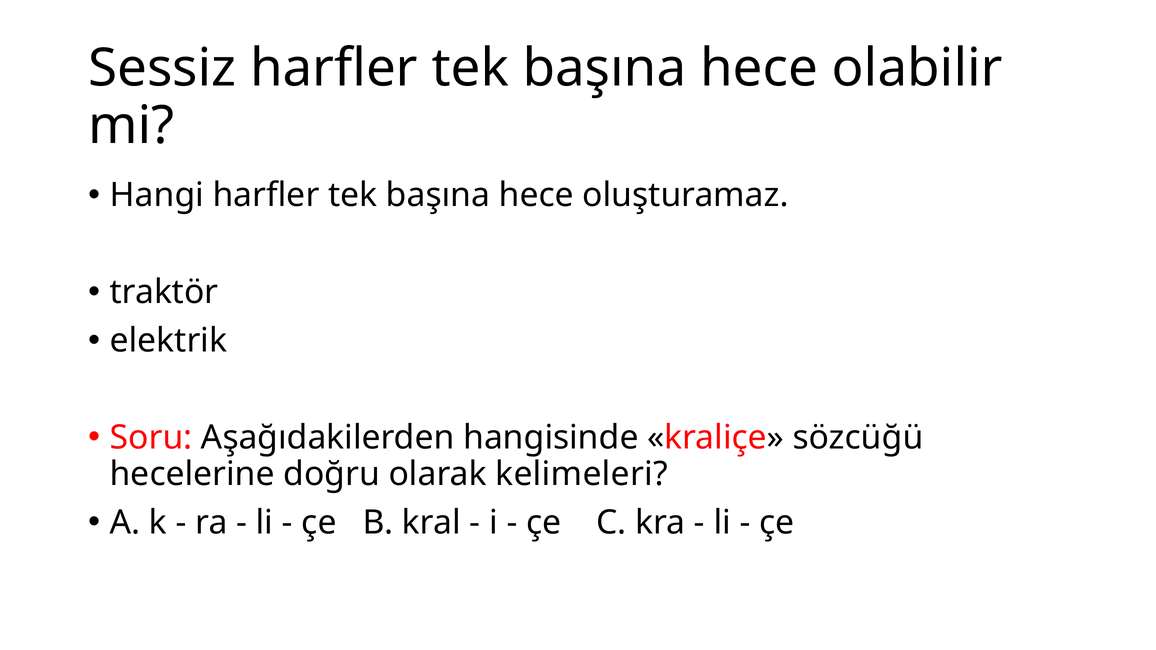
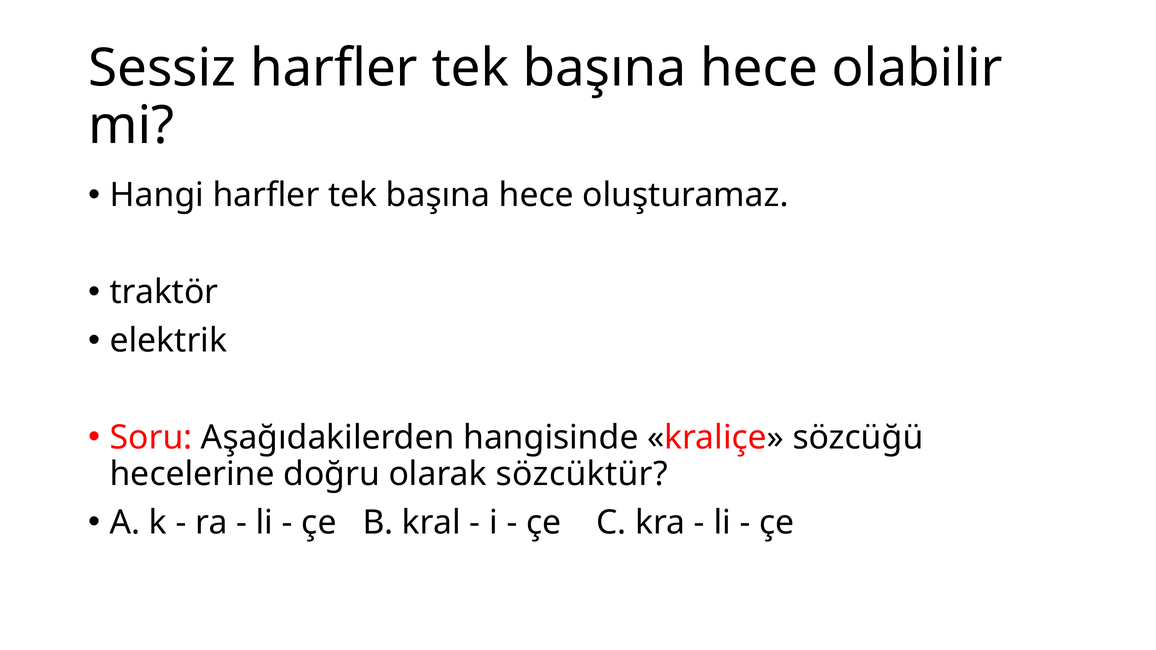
kelimeleri: kelimeleri -> sözcüktür (582, 474)
